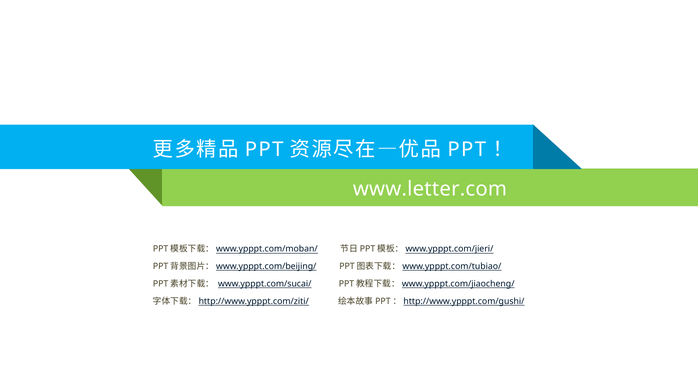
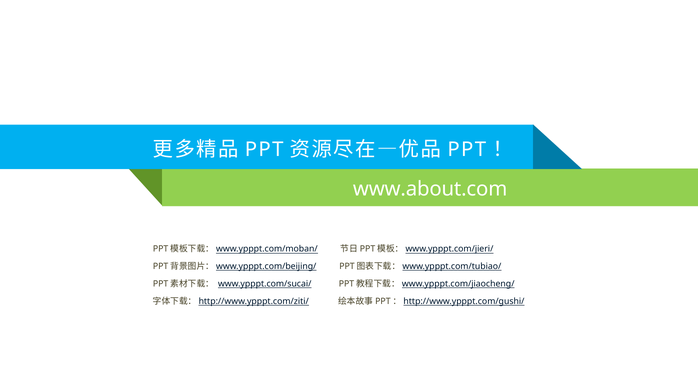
www.letter.com: www.letter.com -> www.about.com (430, 189)
